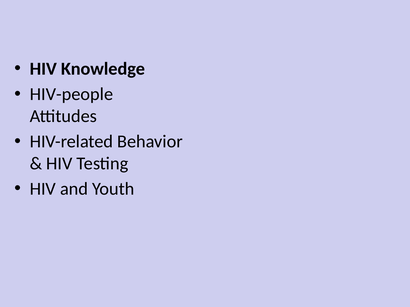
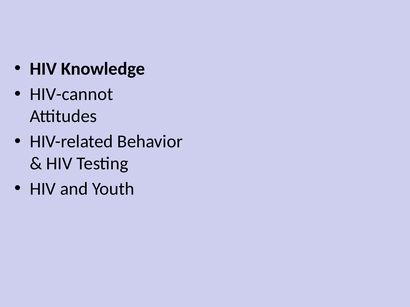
HIV-people: HIV-people -> HIV-cannot (71, 94)
